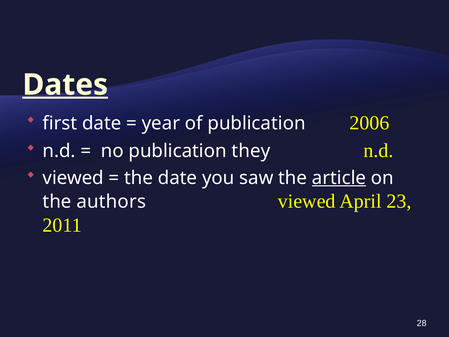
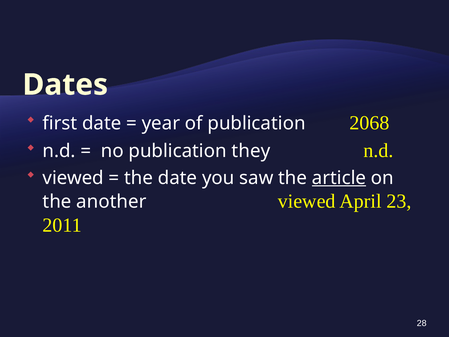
Dates underline: present -> none (65, 85)
2006: 2006 -> 2068 (370, 123)
authors: authors -> another (111, 201)
